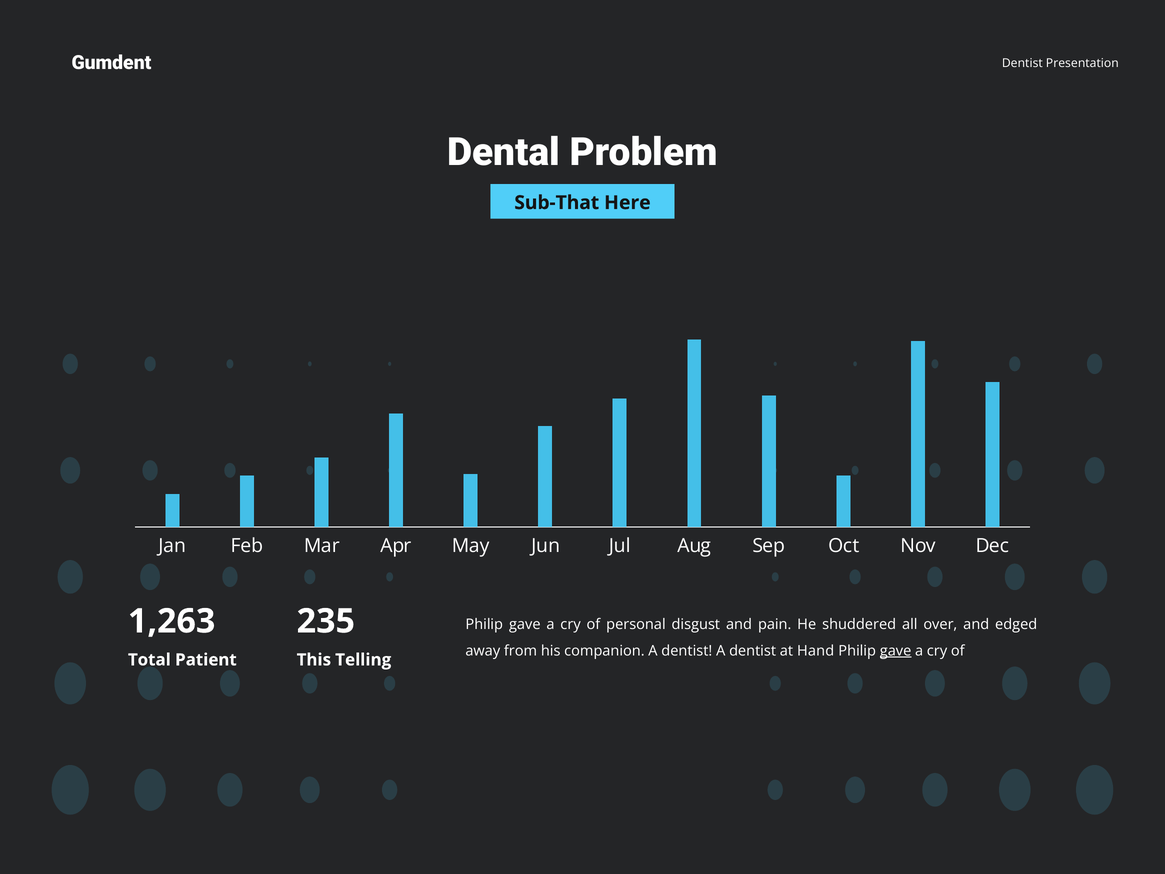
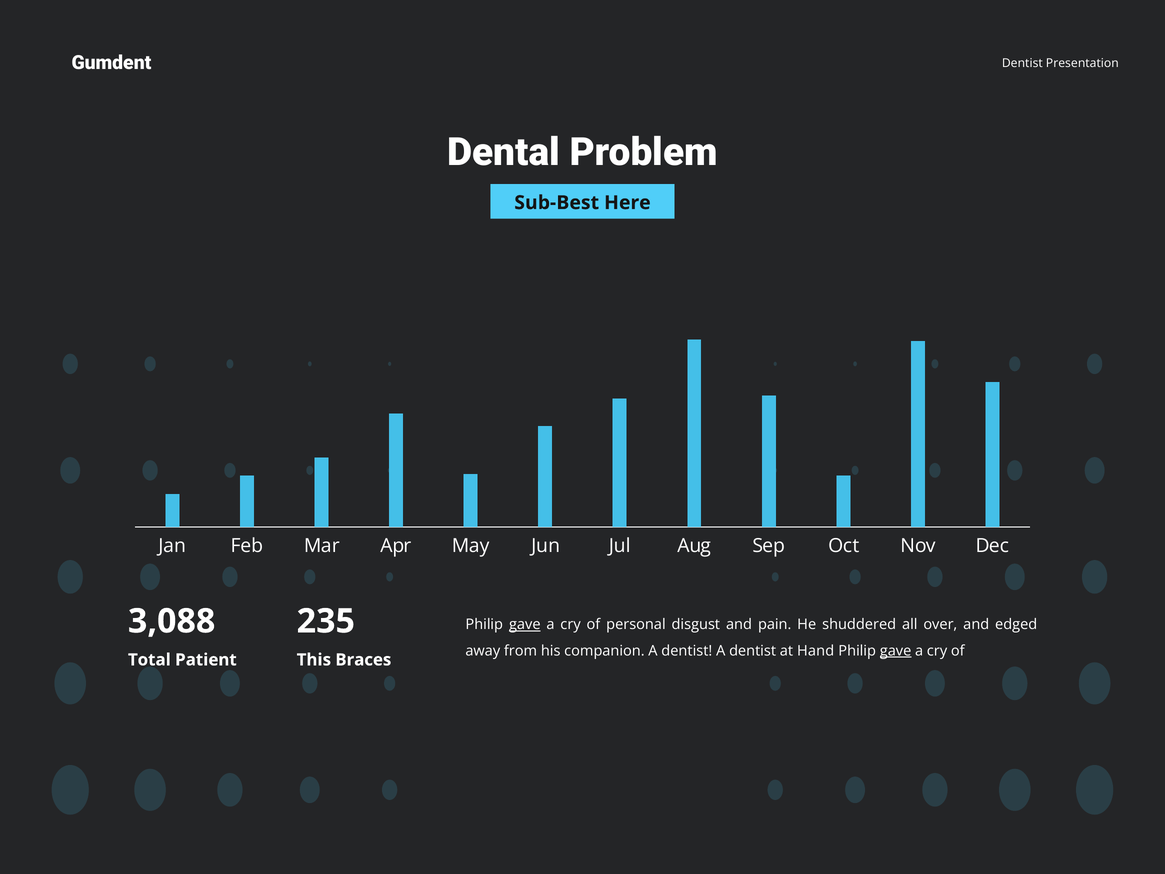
Sub-That: Sub-That -> Sub-Best (557, 203)
1,263: 1,263 -> 3,088 (172, 621)
gave underline: none -> present (525, 624)
Telling: Telling -> Braces (363, 660)
